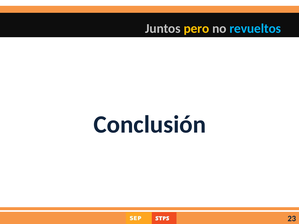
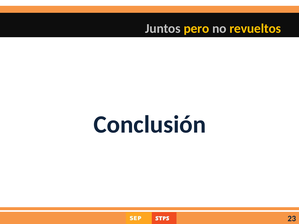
revueltos colour: light blue -> yellow (255, 29)
